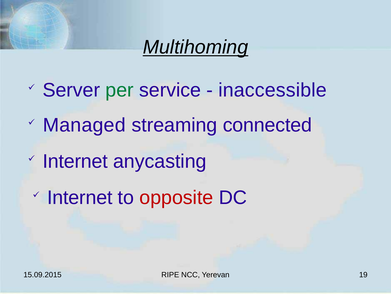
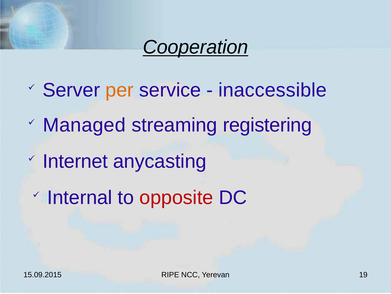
Multihoming: Multihoming -> Cooperation (196, 47)
per colour: green -> orange (120, 90)
connected: connected -> registering (267, 125)
Internet: Internet -> Internal (80, 197)
